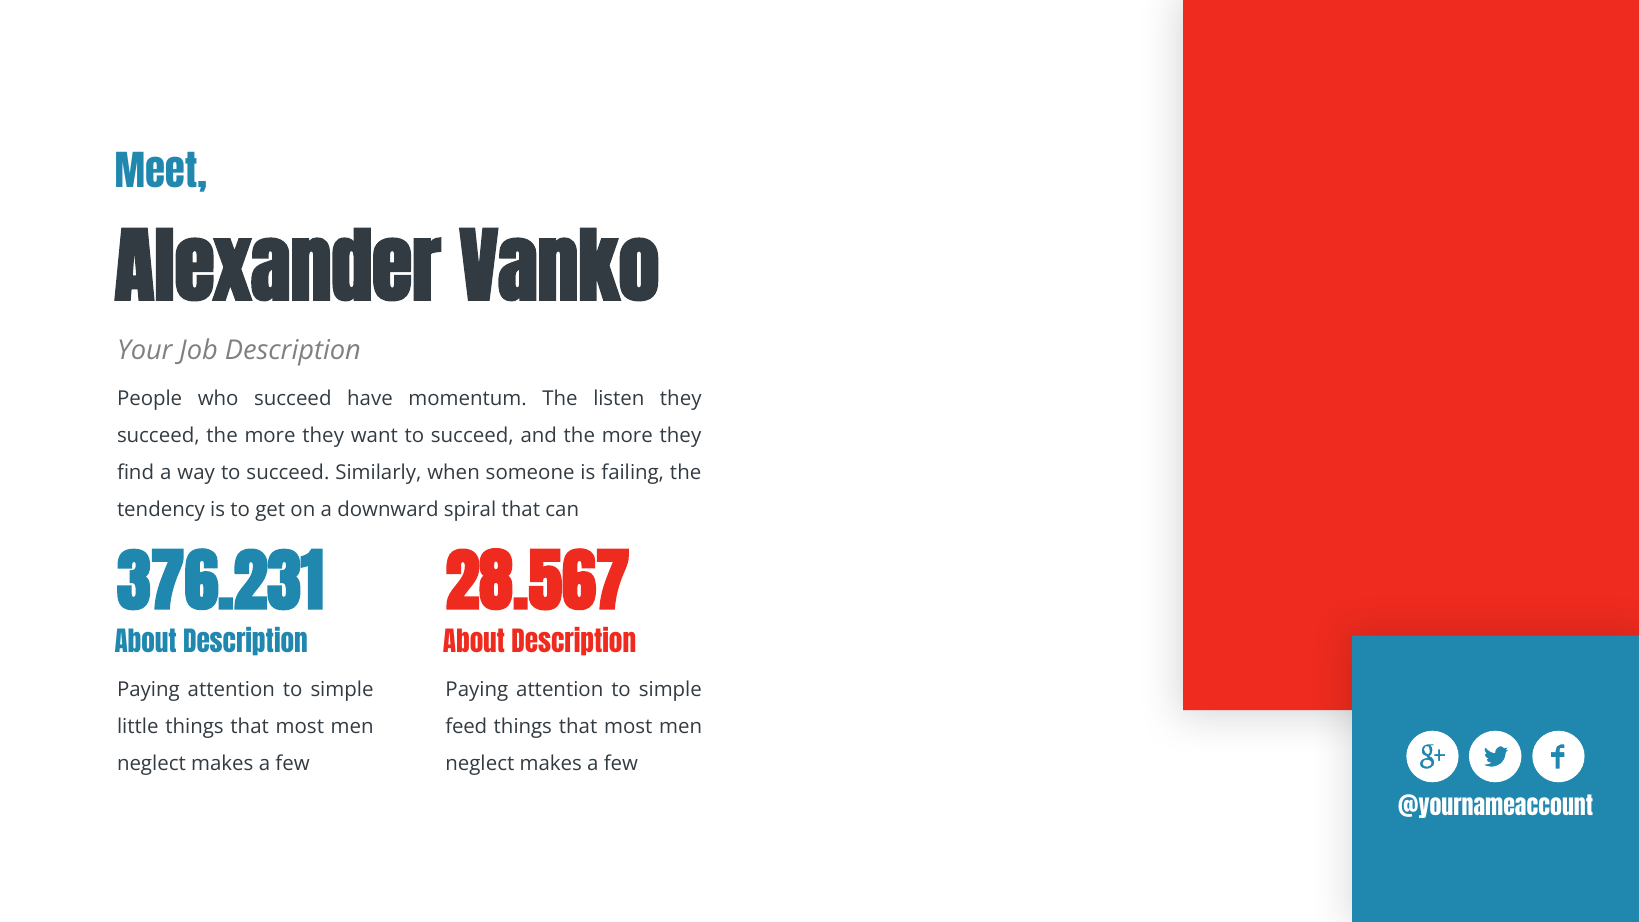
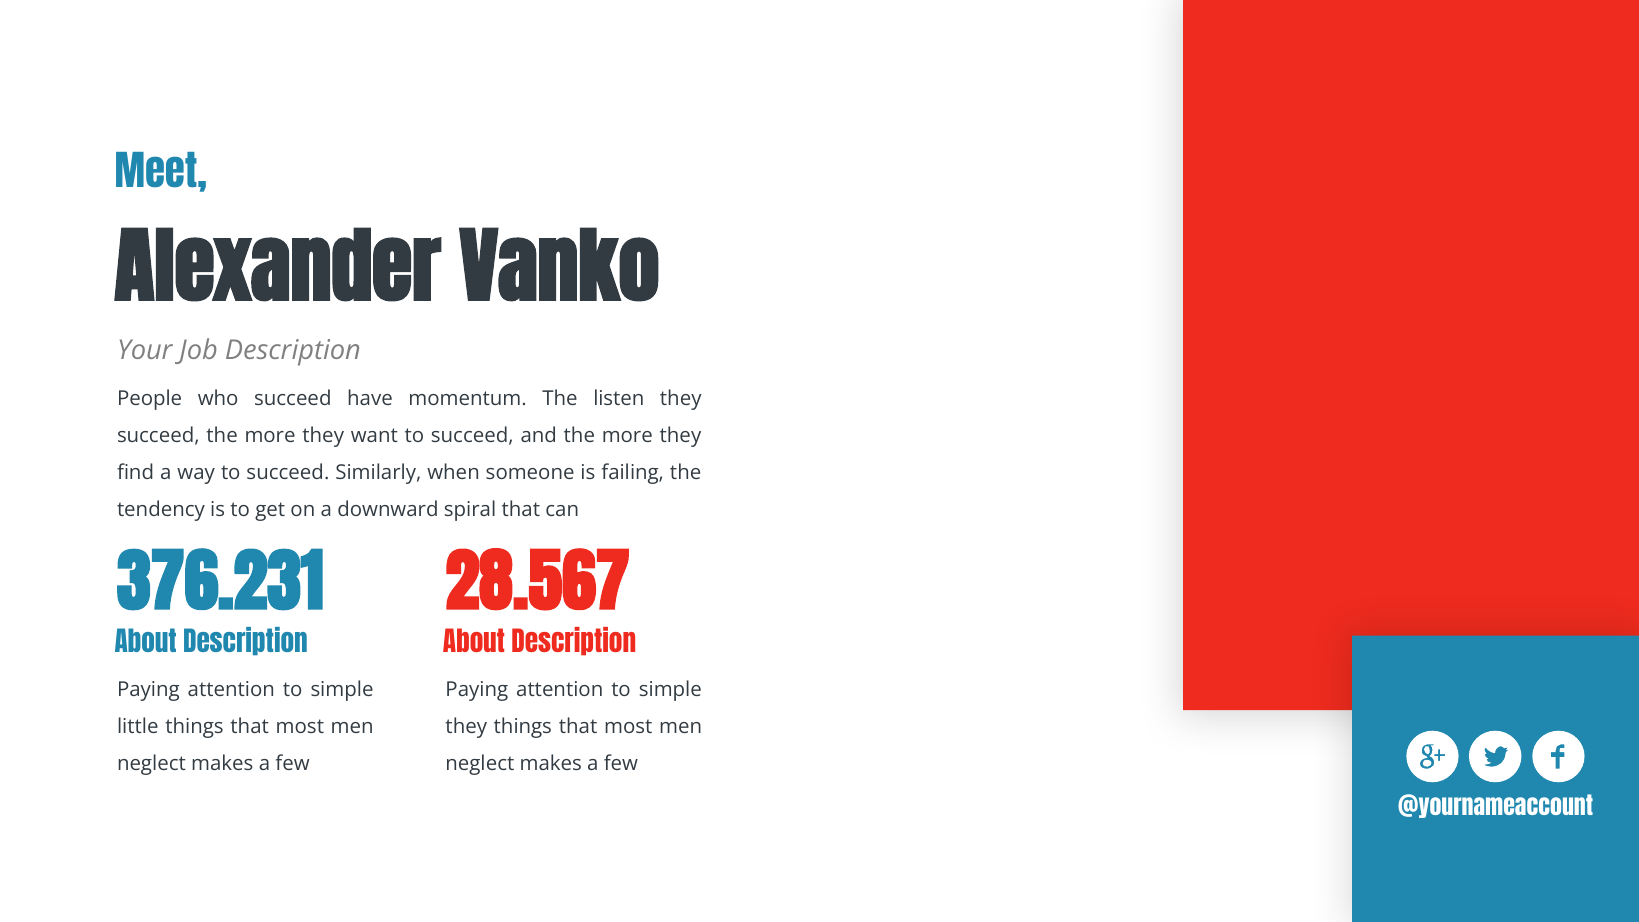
feed: feed -> they (466, 726)
